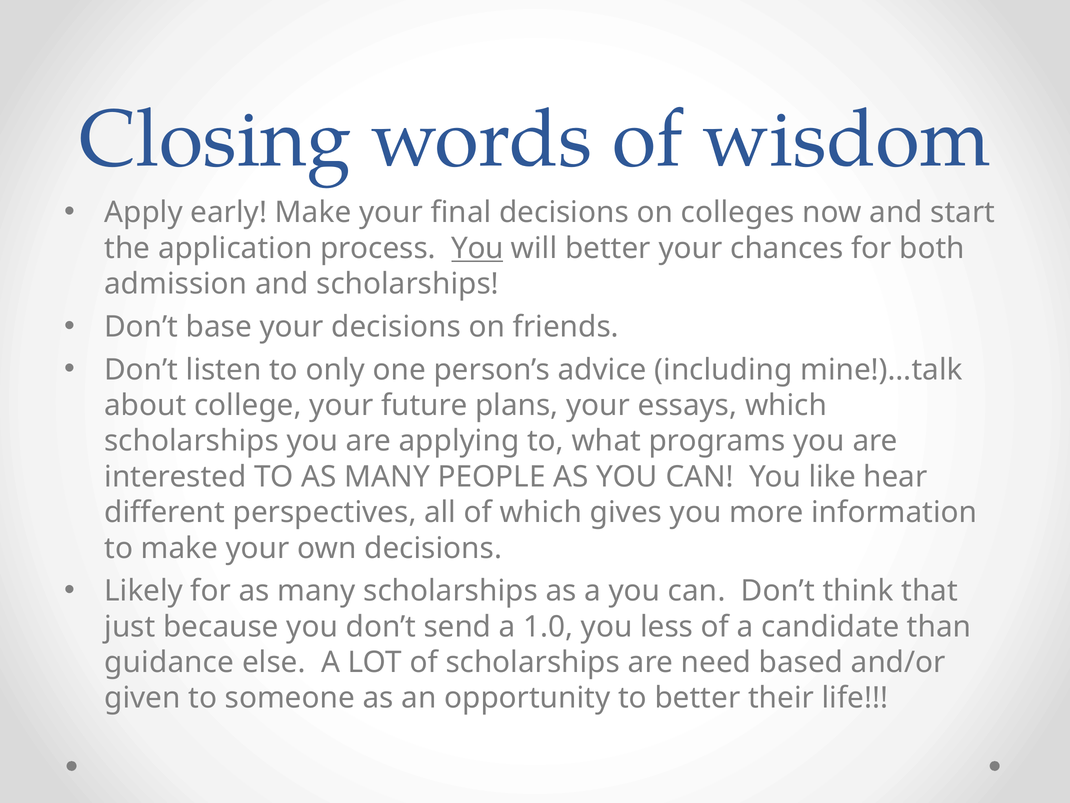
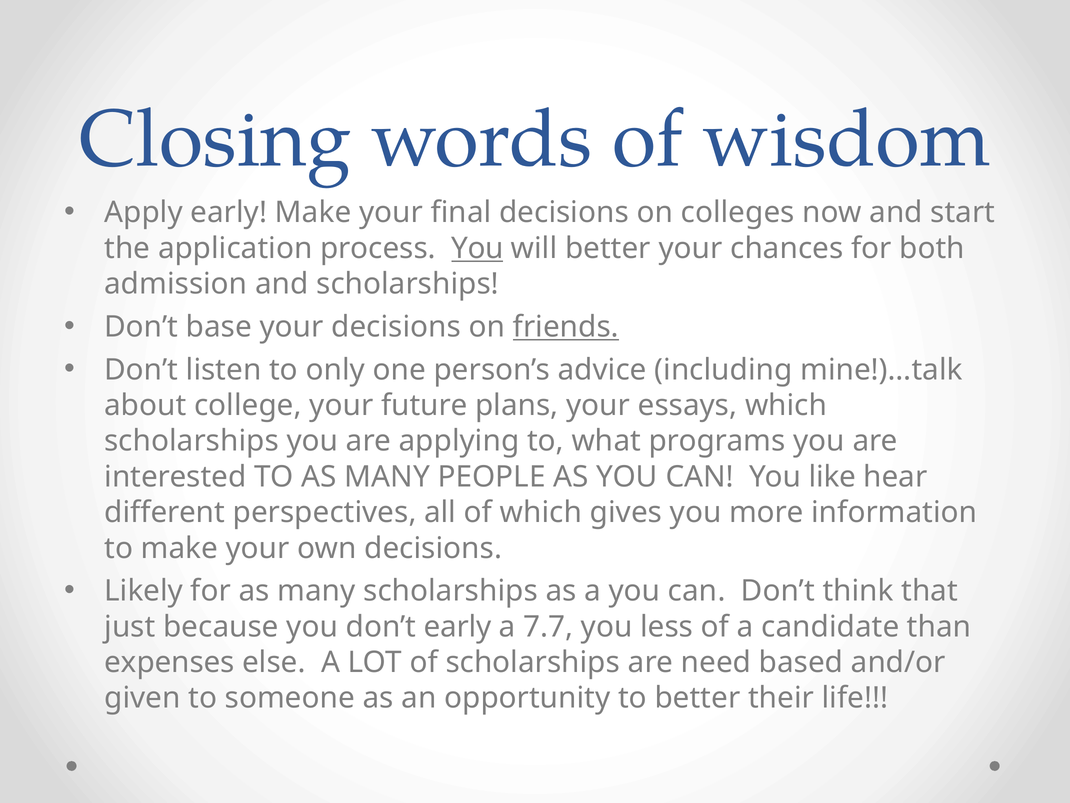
friends underline: none -> present (566, 327)
don’t send: send -> early (457, 626)
1.0: 1.0 -> 7.7 (548, 626)
guidance: guidance -> expenses (169, 662)
